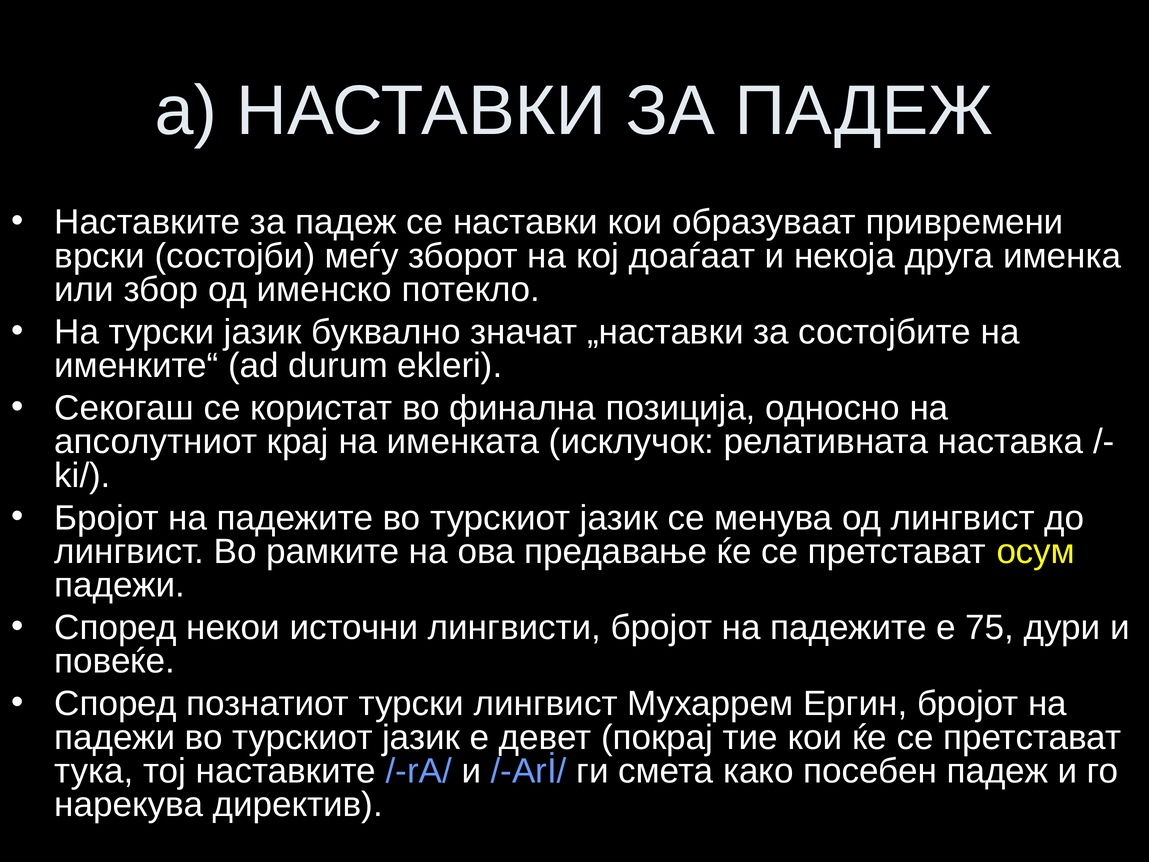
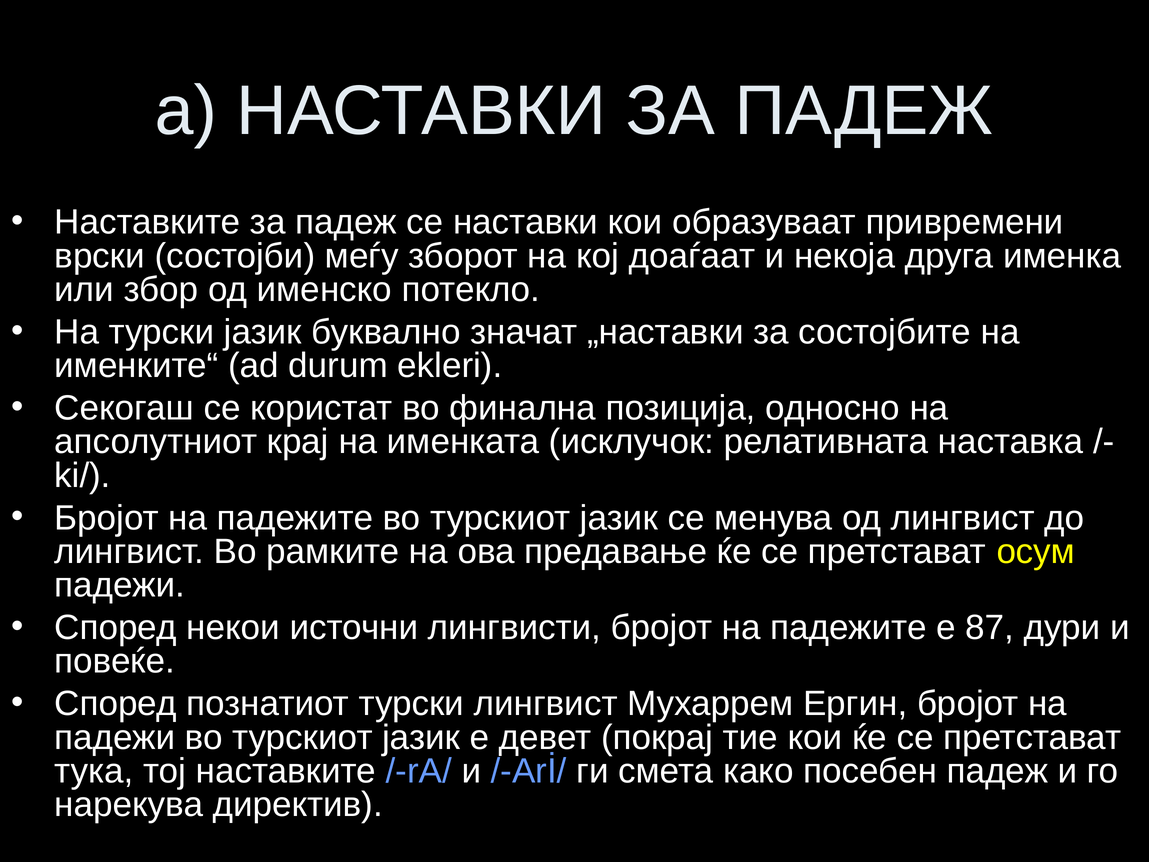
75: 75 -> 87 (990, 628)
